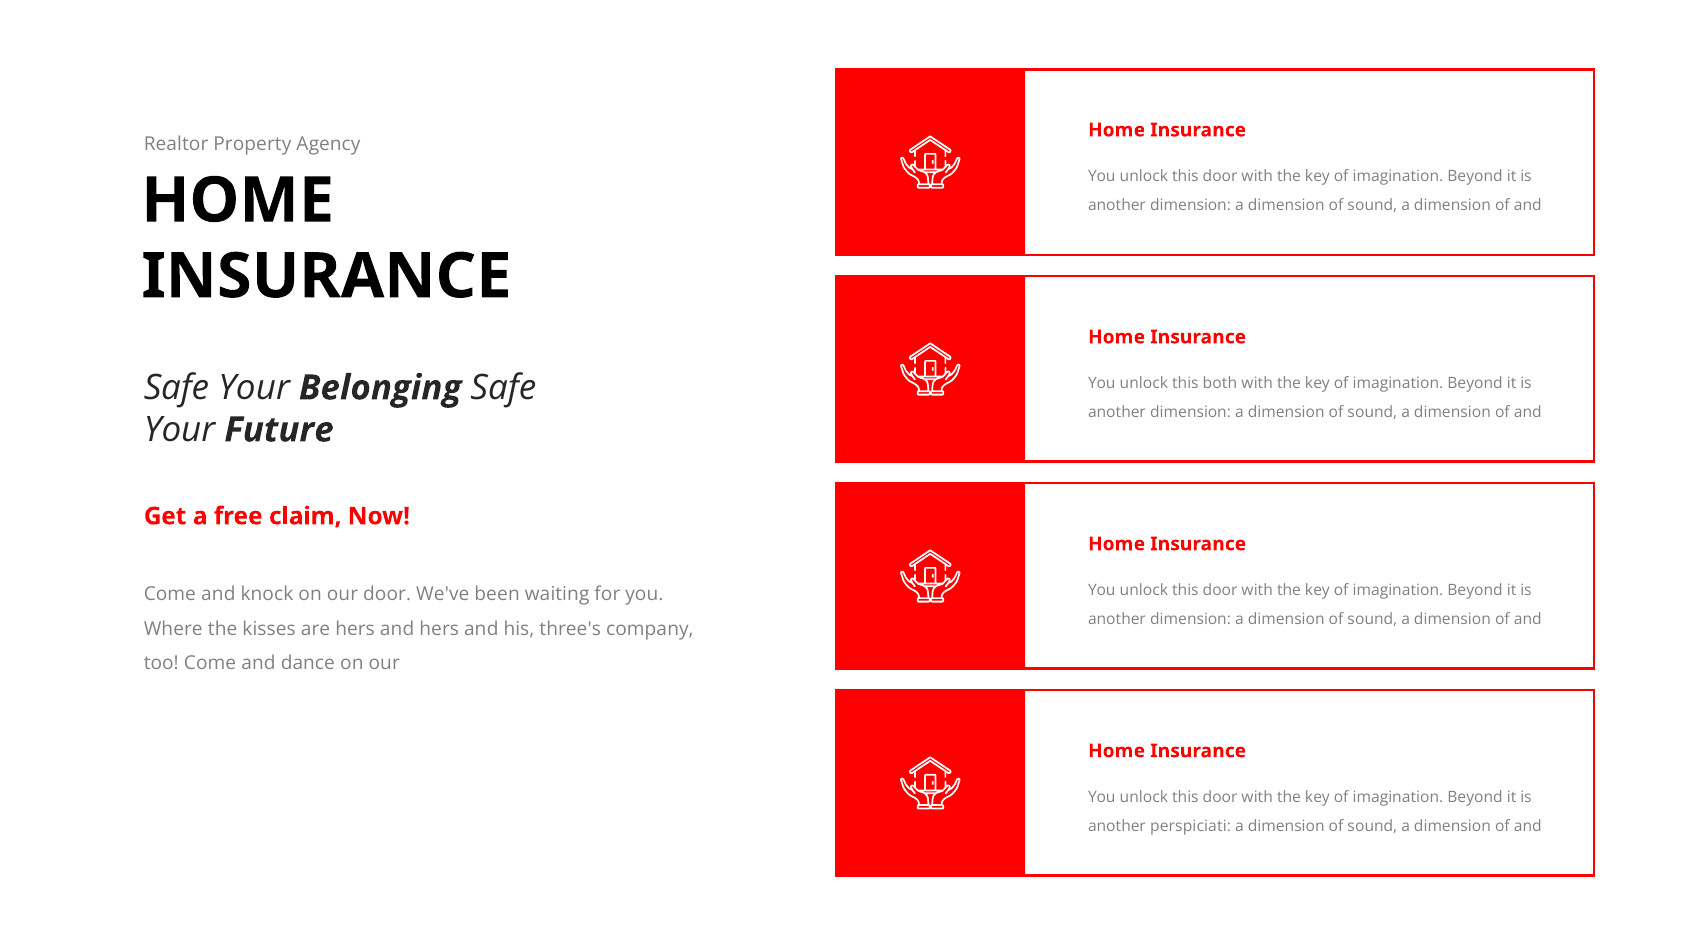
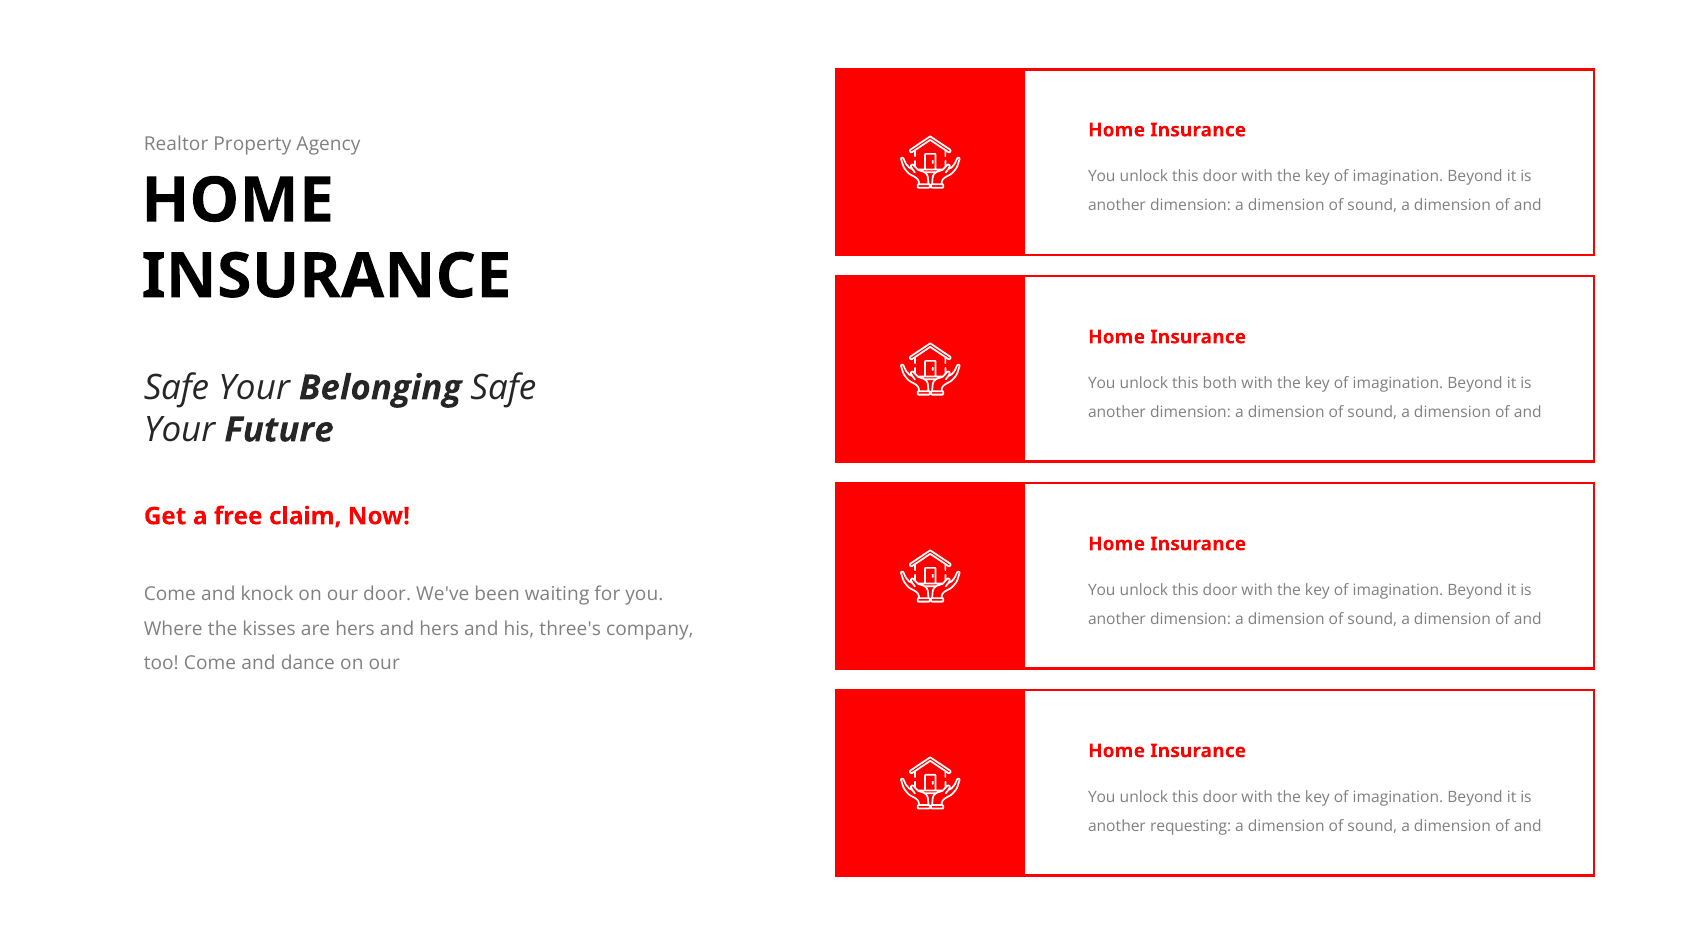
perspiciati: perspiciati -> requesting (1191, 826)
